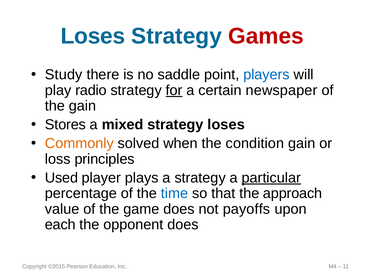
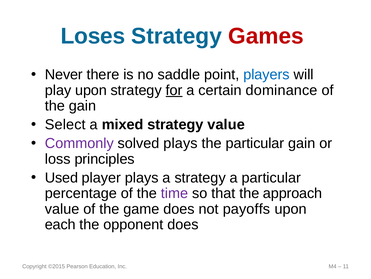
Study: Study -> Never (64, 74)
play radio: radio -> upon (91, 90)
newspaper: newspaper -> dominance (282, 90)
Stores: Stores -> Select (65, 124)
strategy loses: loses -> value (226, 124)
Commonly colour: orange -> purple (79, 143)
solved when: when -> plays (180, 143)
the condition: condition -> particular (255, 143)
particular underline: present -> none (271, 177)
time colour: blue -> purple (175, 193)
